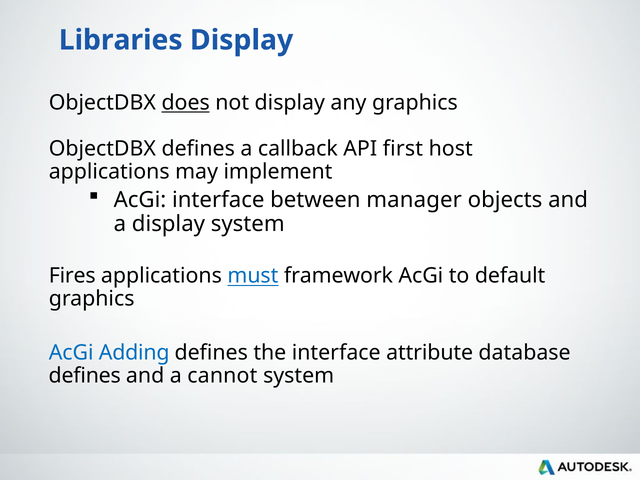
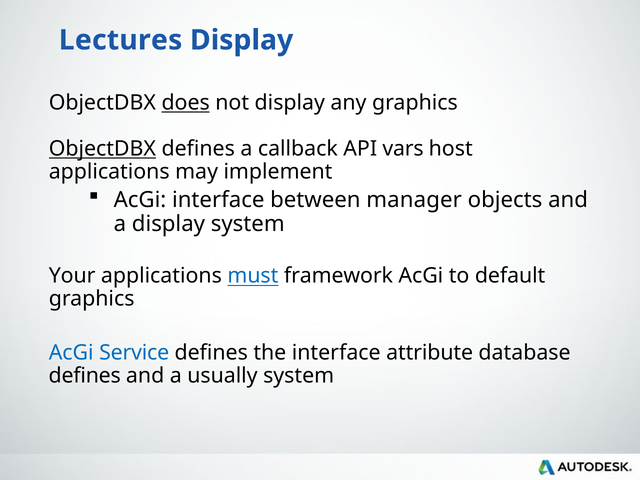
Libraries: Libraries -> Lectures (121, 40)
ObjectDBX underline: none -> present (102, 149)
first: first -> vars (403, 149)
Fires: Fires -> Your (72, 276)
Adding: Adding -> Service (134, 353)
cannot: cannot -> usually (222, 376)
